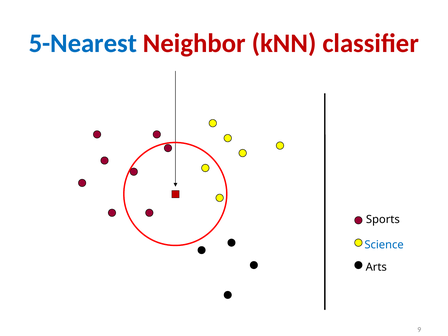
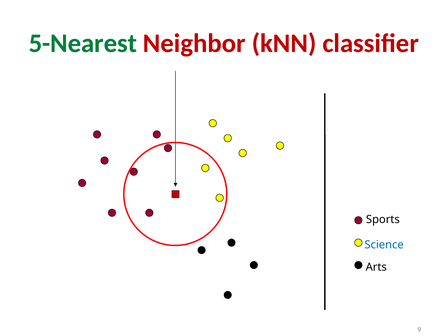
5-Nearest colour: blue -> green (83, 43)
